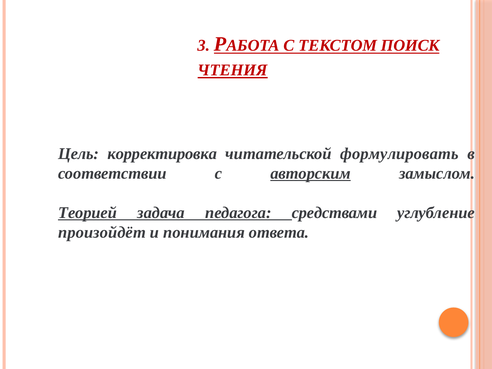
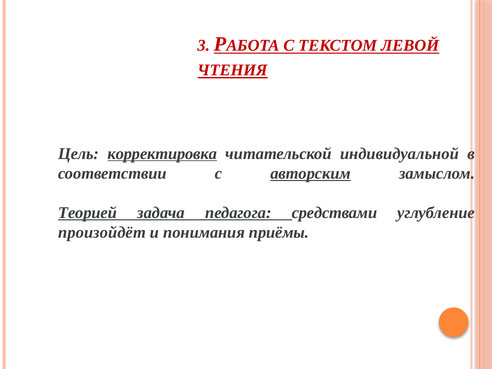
ПОИСК: ПОИСК -> ЛЕВОЙ (410, 45)
корректировка underline: none -> present (162, 154)
формулировать: формулировать -> индивидуальной (399, 154)
ответа: ответа -> приёмы (279, 232)
